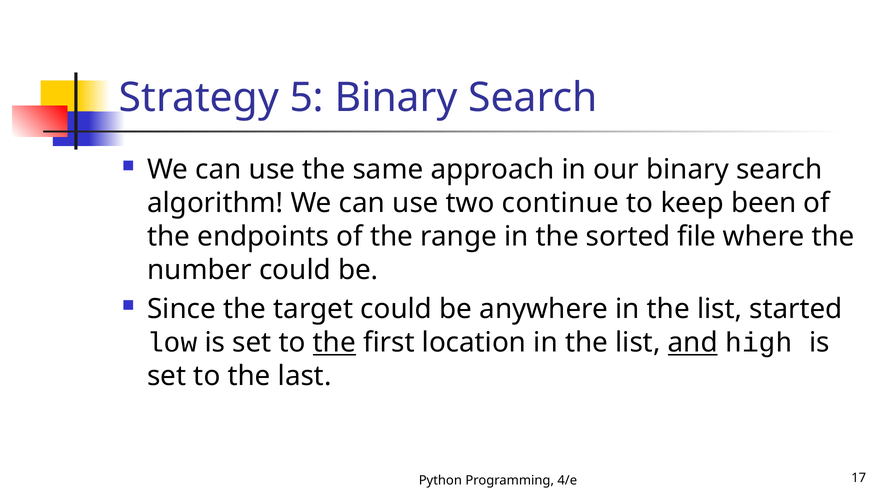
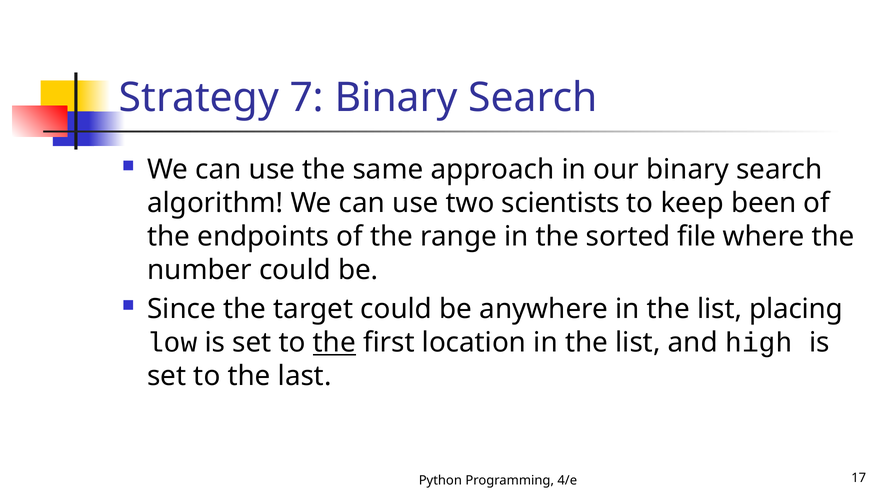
5: 5 -> 7 (307, 98)
continue: continue -> scientists (561, 203)
started: started -> placing (796, 309)
and underline: present -> none (693, 342)
